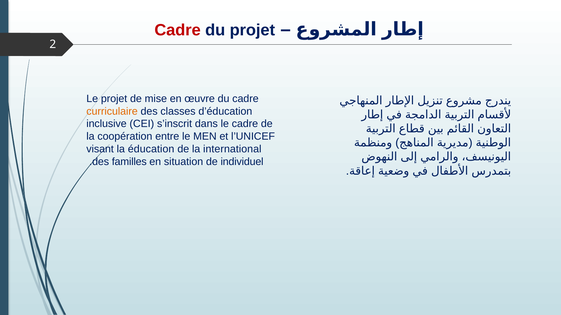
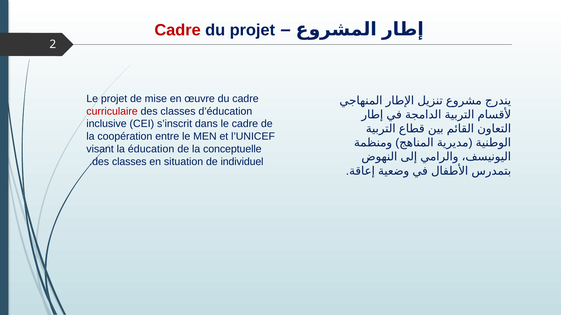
curriculaire colour: orange -> red (112, 111)
international: international -> conceptuelle (232, 149)
familles: familles -> classes (129, 162)
